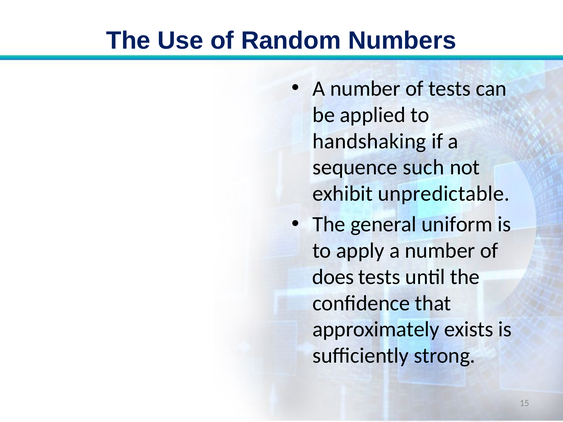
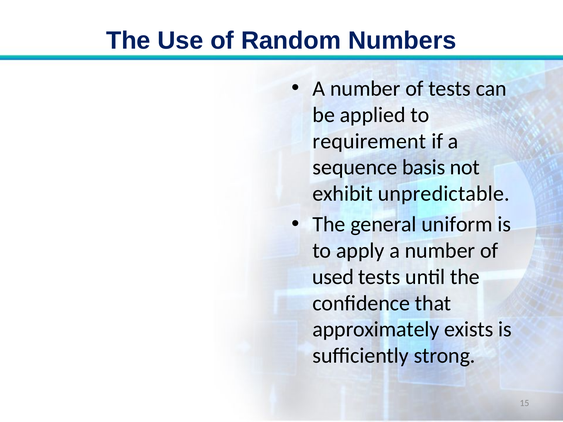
handshaking: handshaking -> requirement (369, 141)
such: such -> basis (424, 168)
does: does -> used (333, 277)
